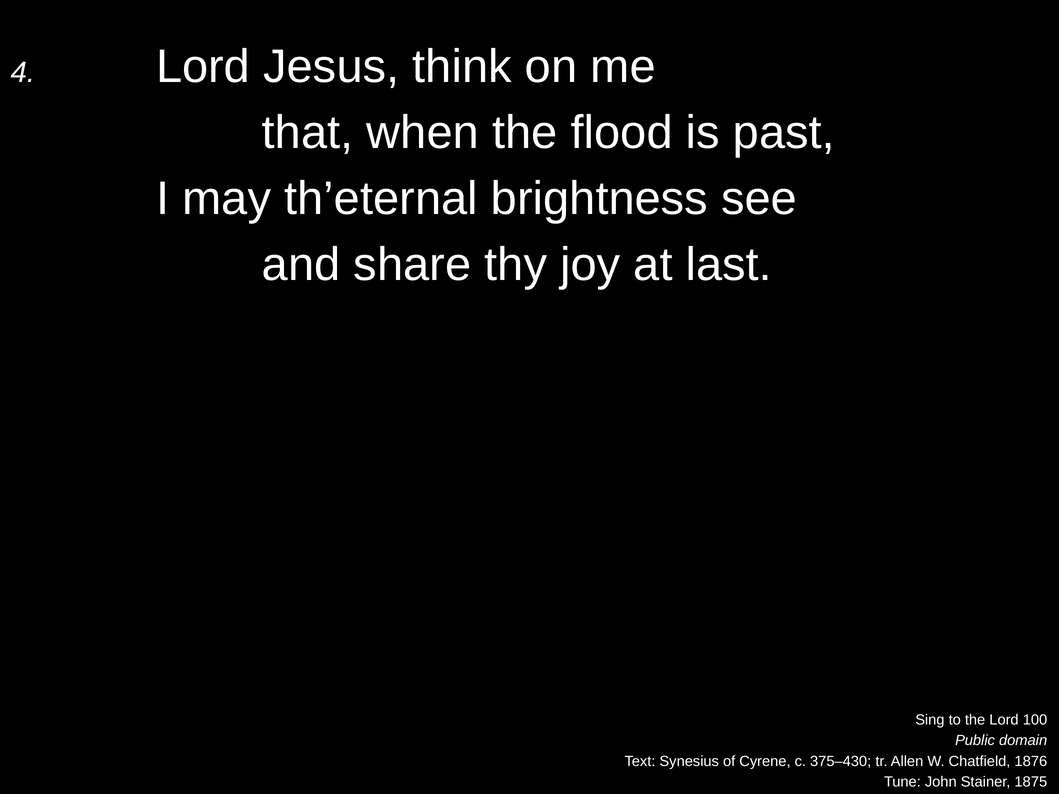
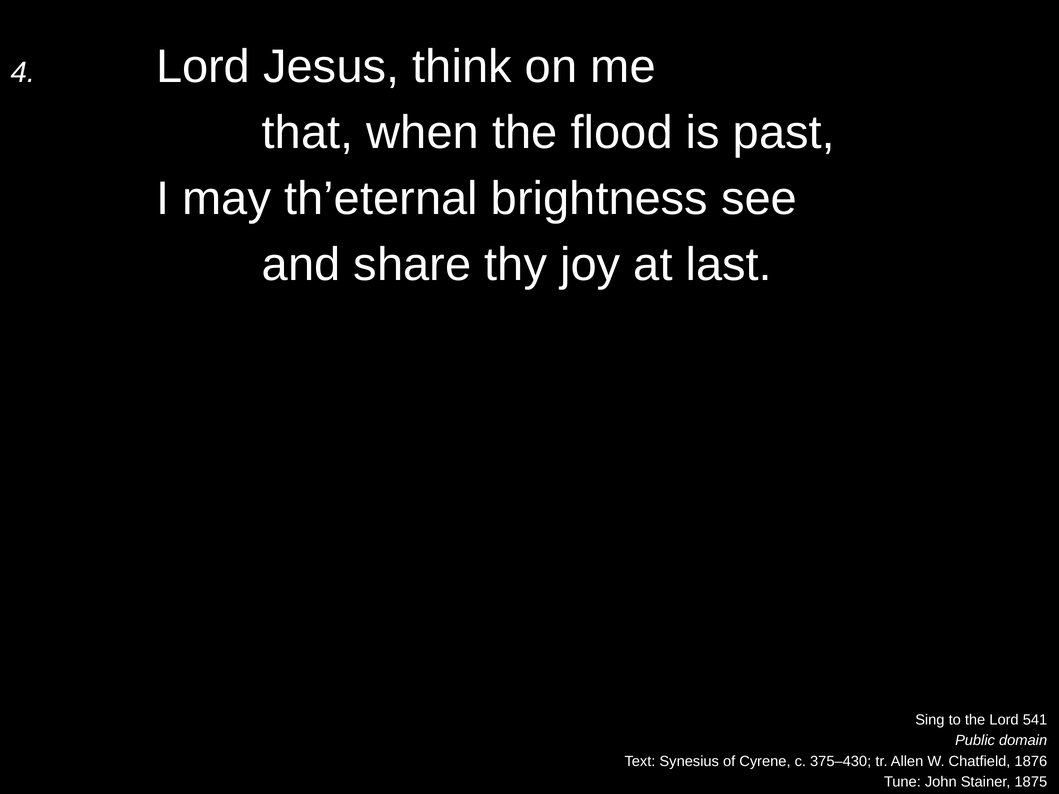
100: 100 -> 541 (1035, 720)
